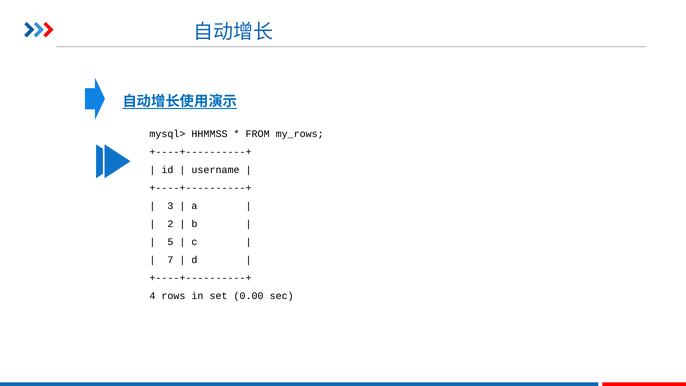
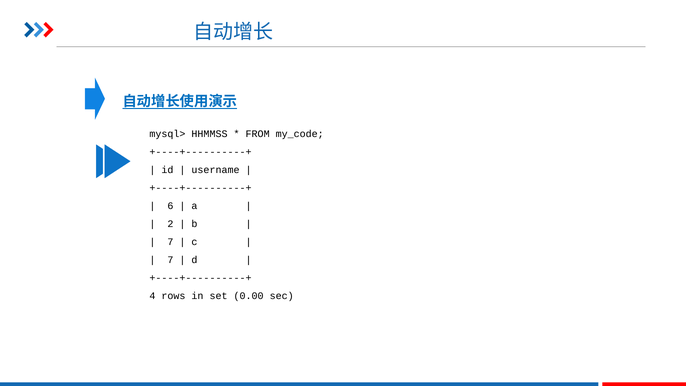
my_rows: my_rows -> my_code (300, 134)
3: 3 -> 6 (170, 206)
5: 5 -> 7 (170, 242)
